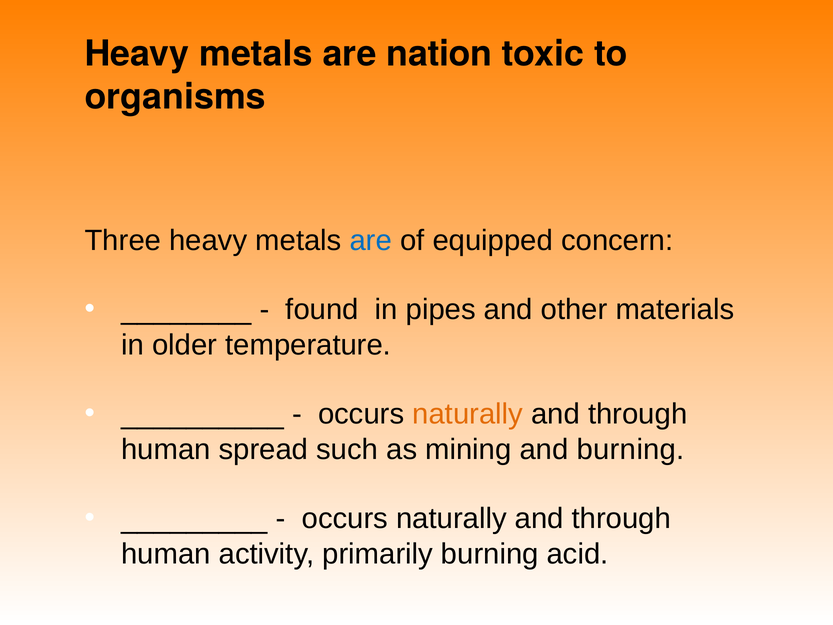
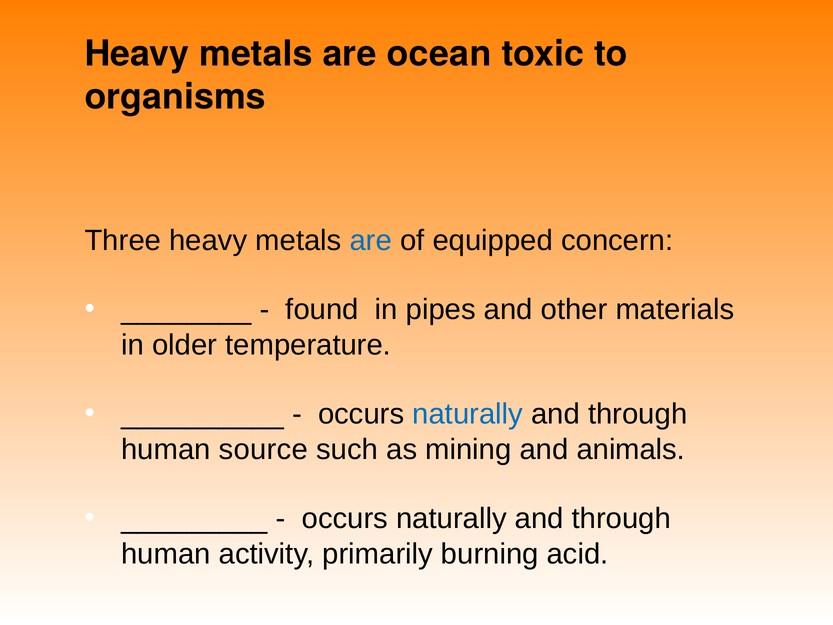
nation: nation -> ocean (439, 54)
naturally colour: orange -> blue (468, 414)
spread: spread -> source (263, 449)
and burning: burning -> animals (631, 449)
